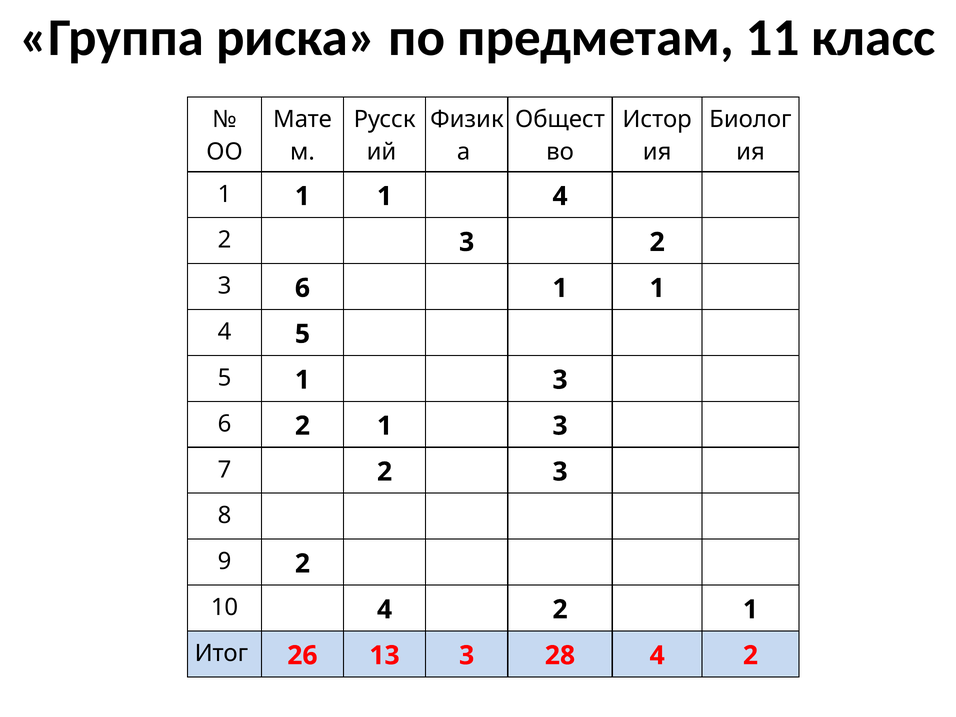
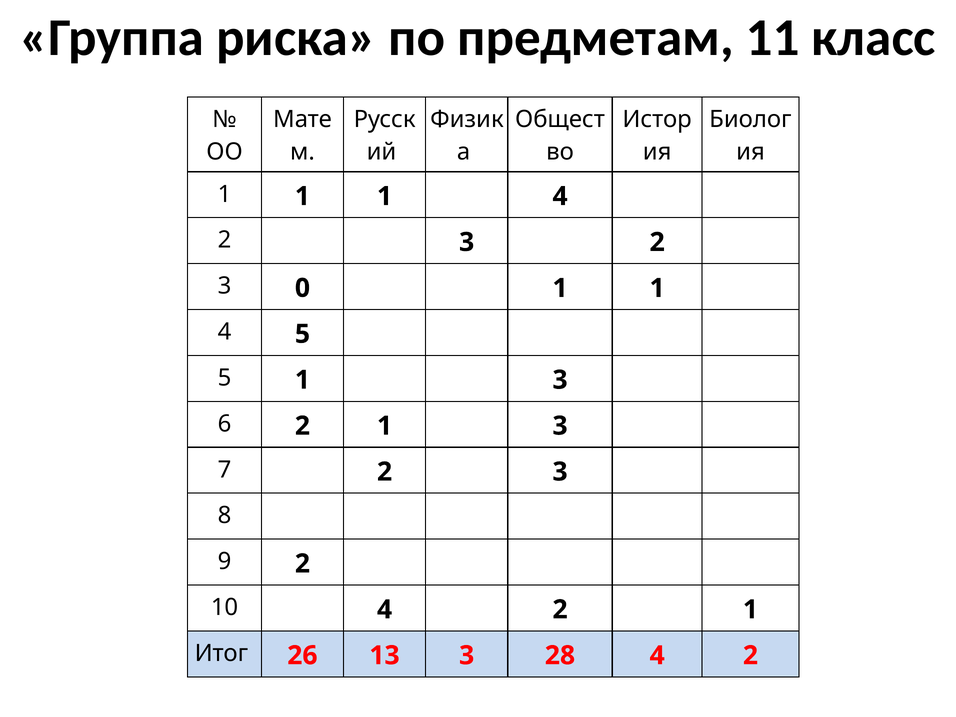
6: 6 -> 0 (302, 288)
